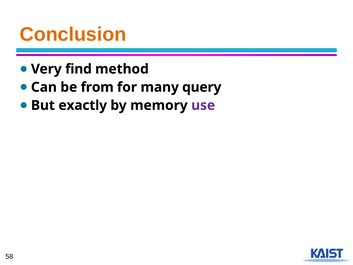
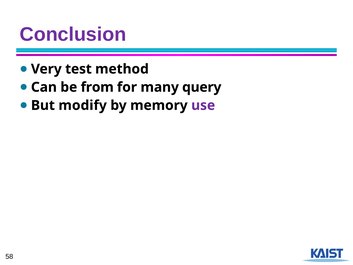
Conclusion colour: orange -> purple (73, 34)
find: find -> test (78, 69)
exactly: exactly -> modify (83, 105)
